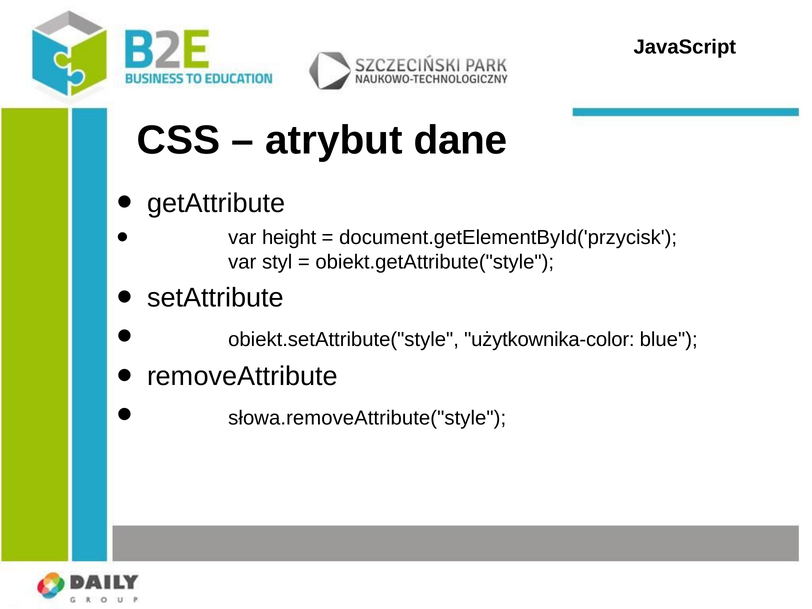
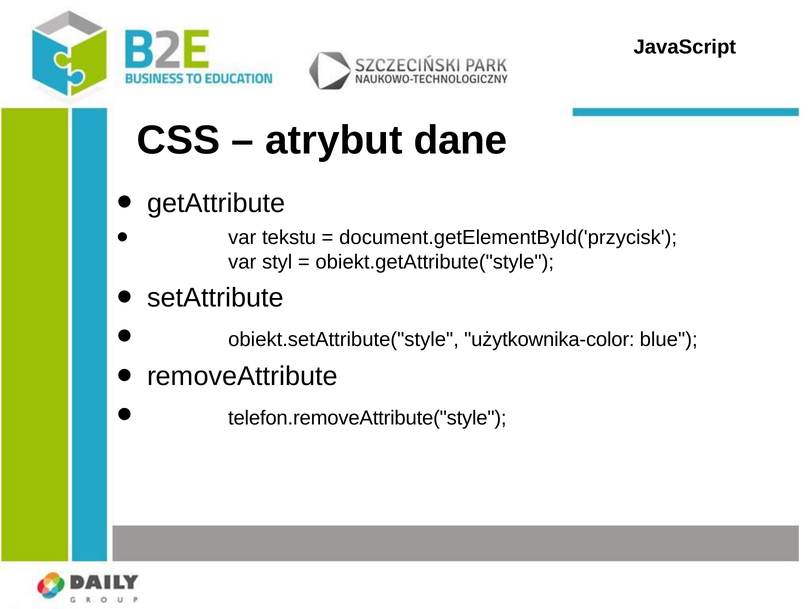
height: height -> tekstu (289, 238)
słowa.removeAttribute("style: słowa.removeAttribute("style -> telefon.removeAttribute("style (367, 418)
